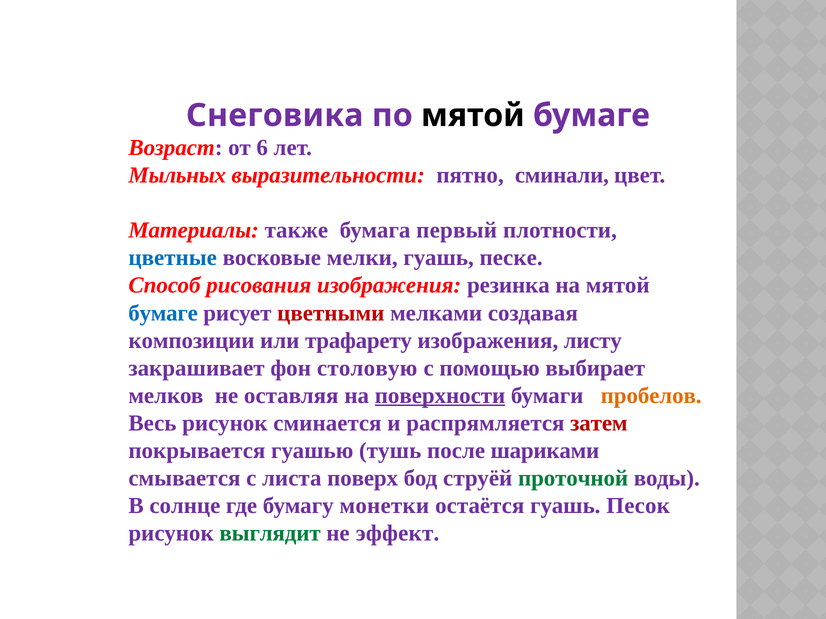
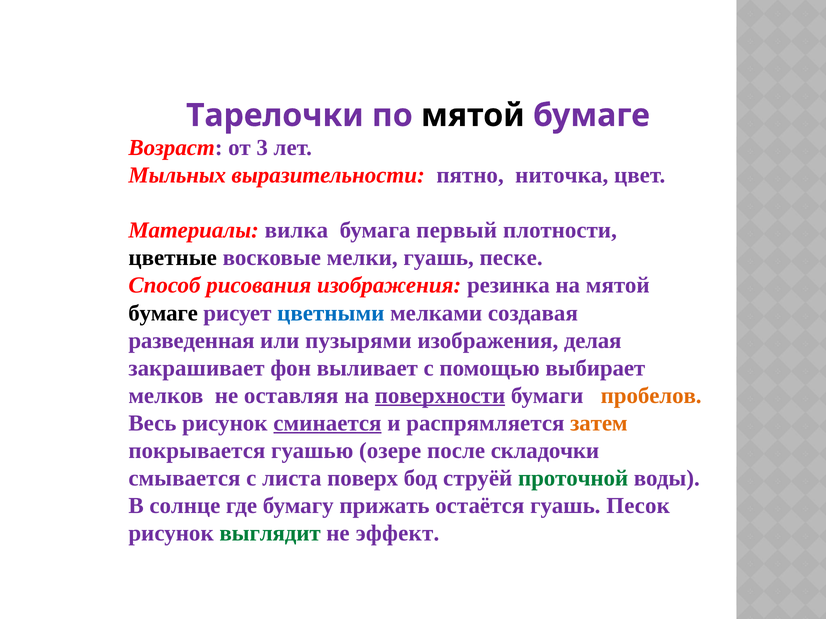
Снеговика: Снеговика -> Тарелочки (275, 116)
6: 6 -> 3 (262, 148)
сминали: сминали -> ниточка (562, 175)
также: также -> вилка (296, 231)
цветные colour: blue -> black (173, 258)
бумаге colour: blue -> black (163, 313)
цветными colour: red -> blue (331, 313)
композиции: композиции -> разведенная (192, 341)
трафарету: трафарету -> пузырями (358, 341)
листу: листу -> делая (593, 341)
столовую: столовую -> выливает (367, 368)
сминается underline: none -> present (327, 423)
затем colour: red -> orange (599, 423)
тушь: тушь -> озере (390, 451)
шариками: шариками -> складочки (545, 451)
монетки: монетки -> прижать (384, 506)
